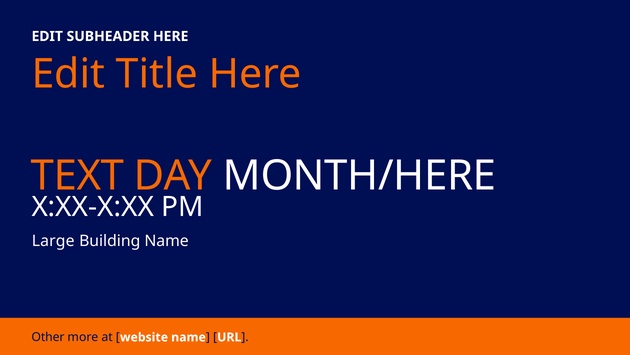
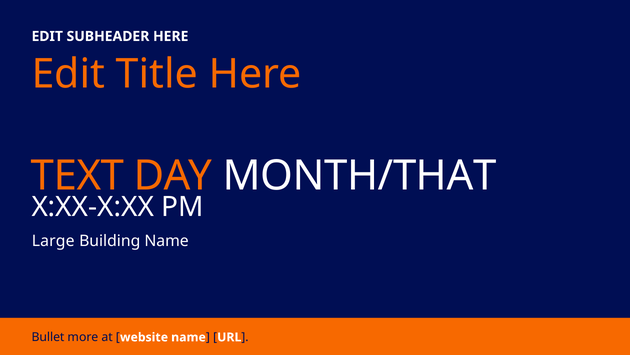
MONTH/HERE: MONTH/HERE -> MONTH/THAT (360, 176)
Other: Other -> Bullet (48, 337)
